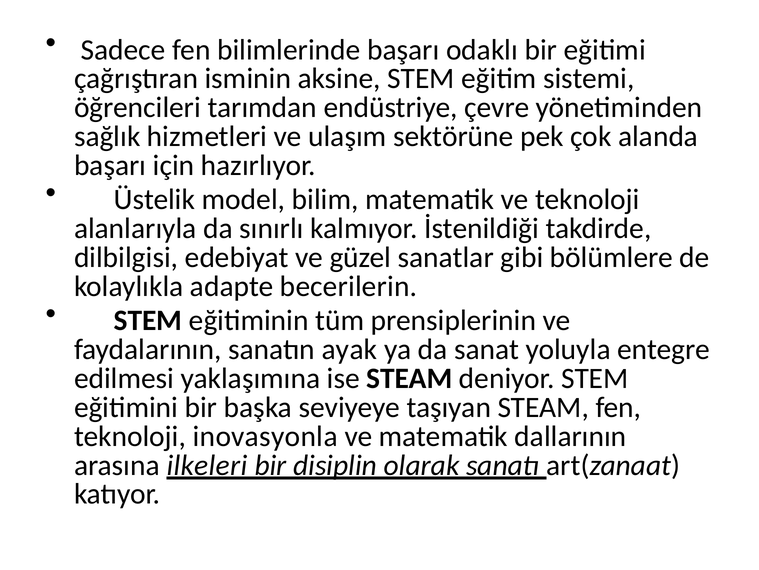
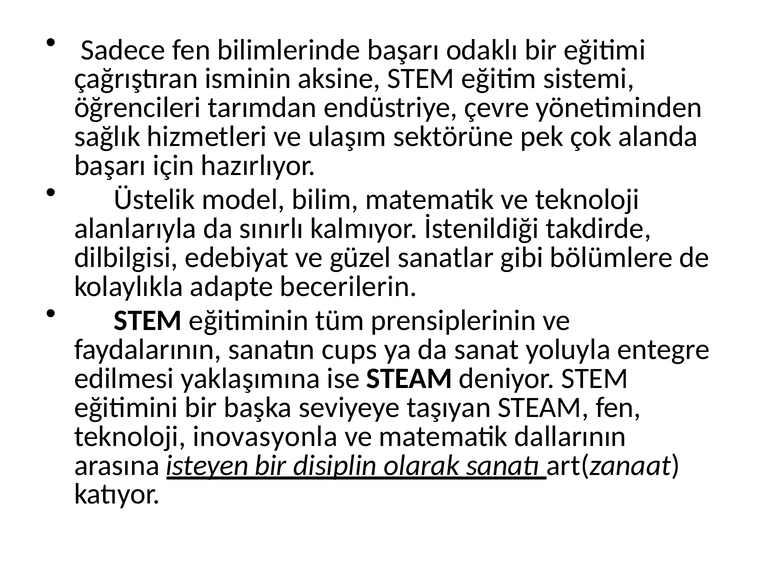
ayak: ayak -> cups (349, 349)
ilkeleri: ilkeleri -> isteyen (207, 465)
